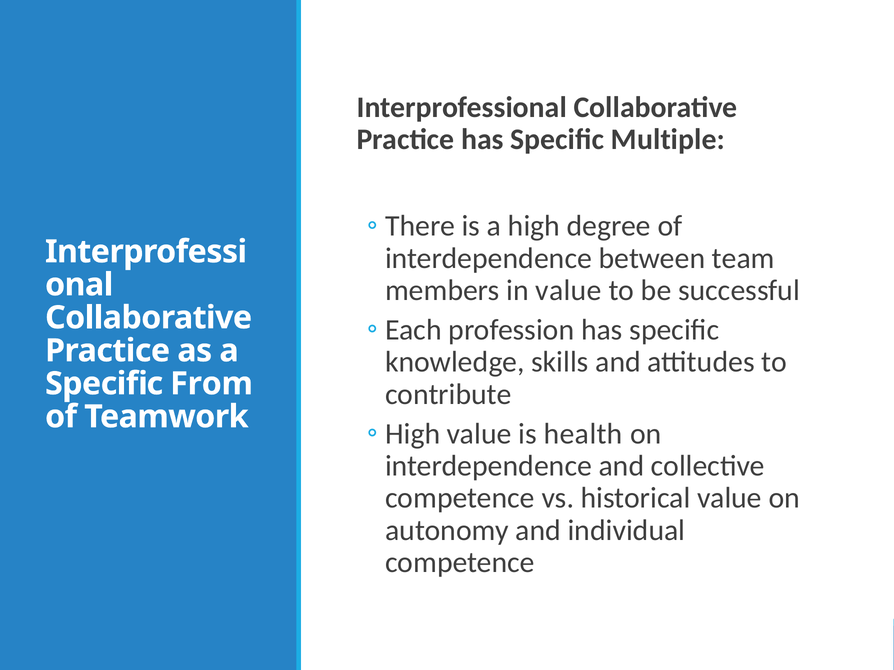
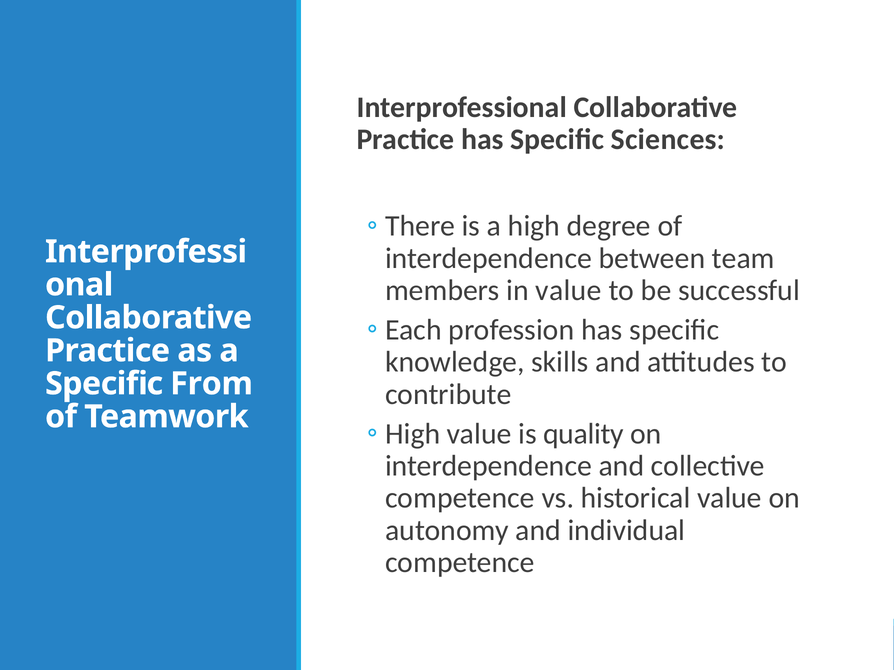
Multiple: Multiple -> Sciences (668, 139)
health: health -> quality (584, 434)
